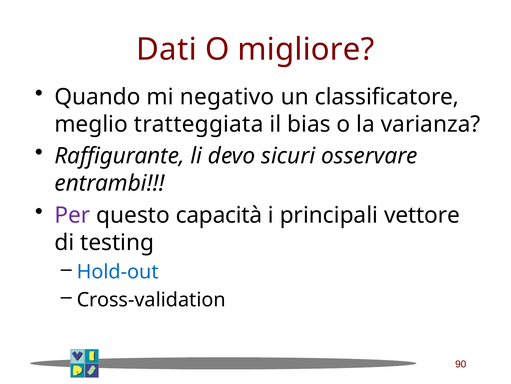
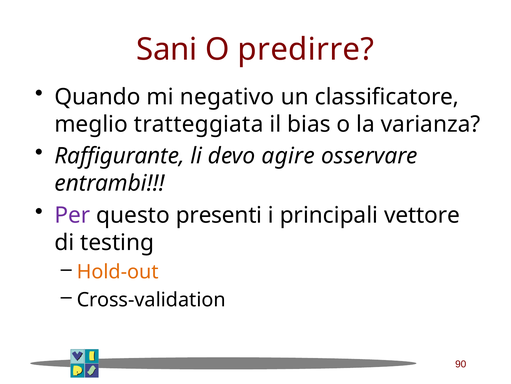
Dati: Dati -> Sani (167, 49)
migliore: migliore -> predirre (306, 49)
sicuri: sicuri -> agire (288, 156)
capacità: capacità -> presenti (219, 215)
Hold-out colour: blue -> orange (118, 271)
